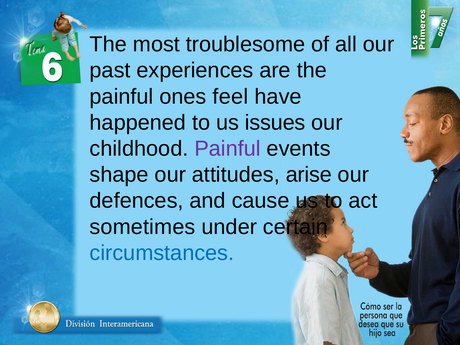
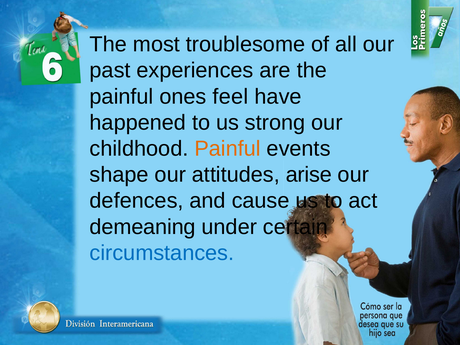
issues: issues -> strong (275, 123)
Painful colour: purple -> orange (228, 149)
sometimes: sometimes -> demeaning (143, 227)
